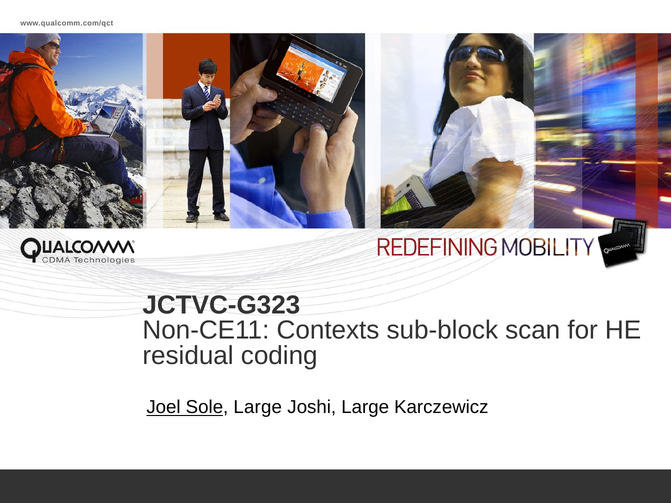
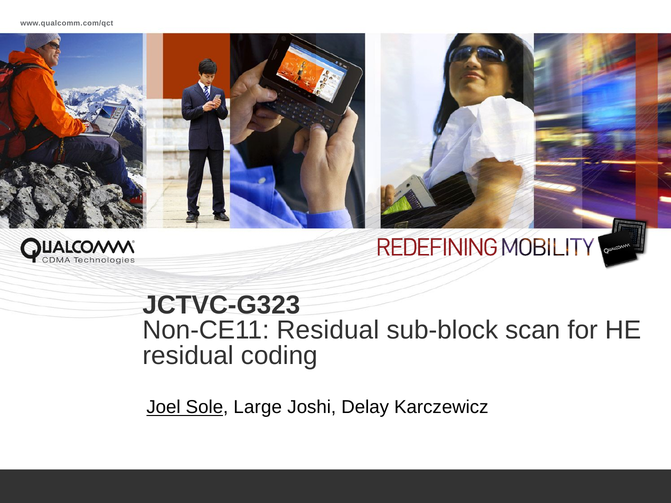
Non-CE11 Contexts: Contexts -> Residual (328, 331)
Joshi Large: Large -> Delay (365, 407)
